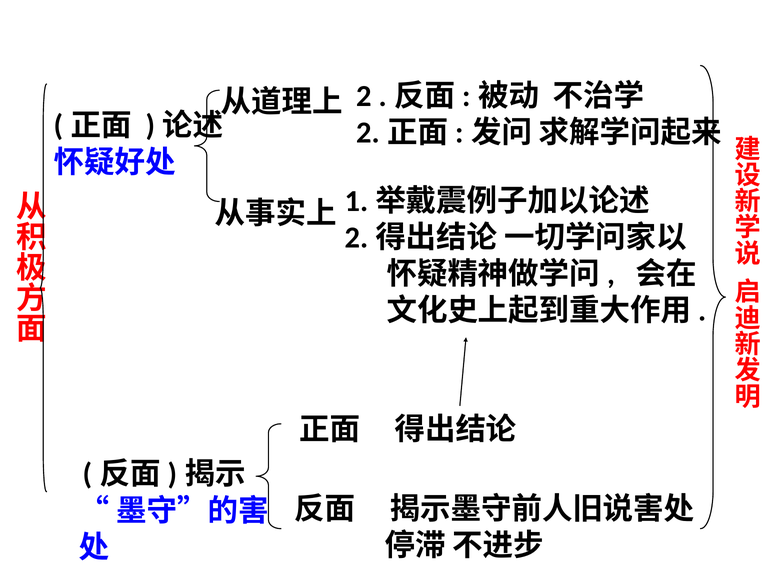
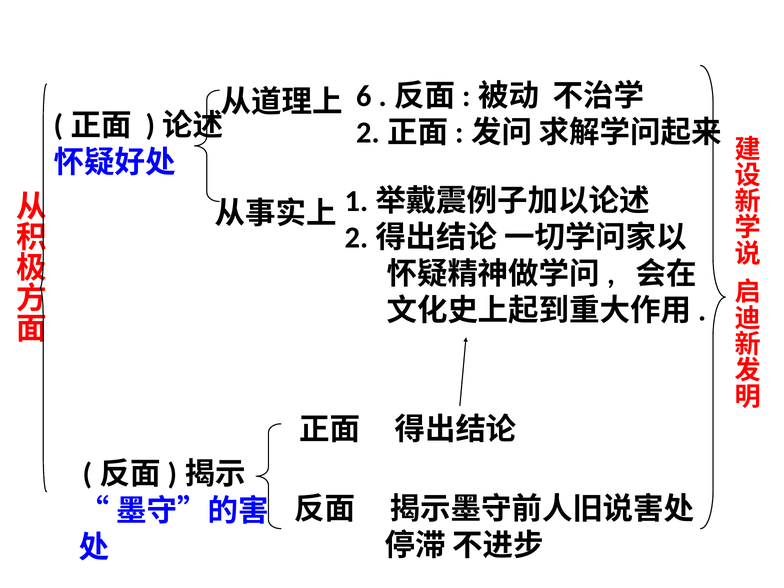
2: 2 -> 6 (364, 96)
